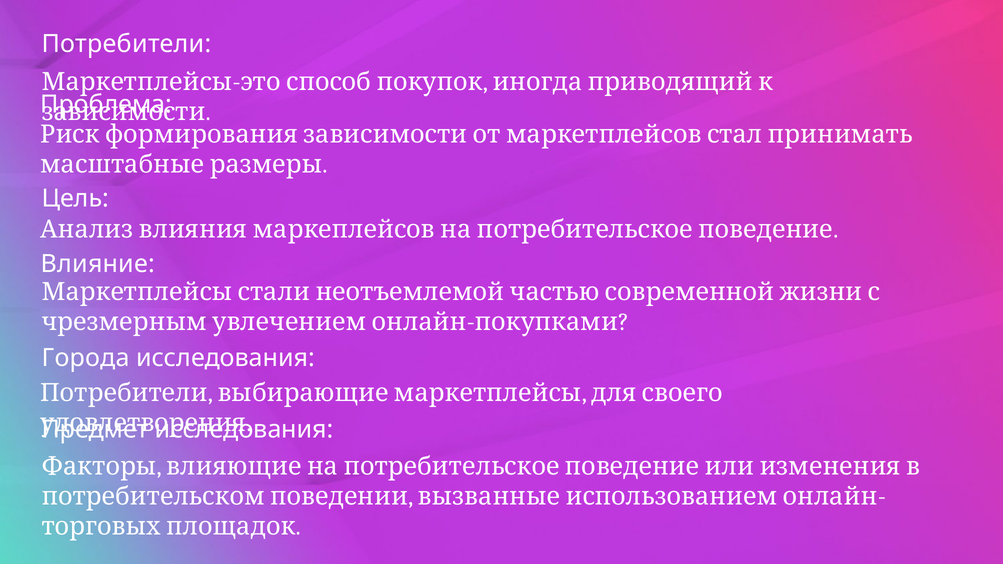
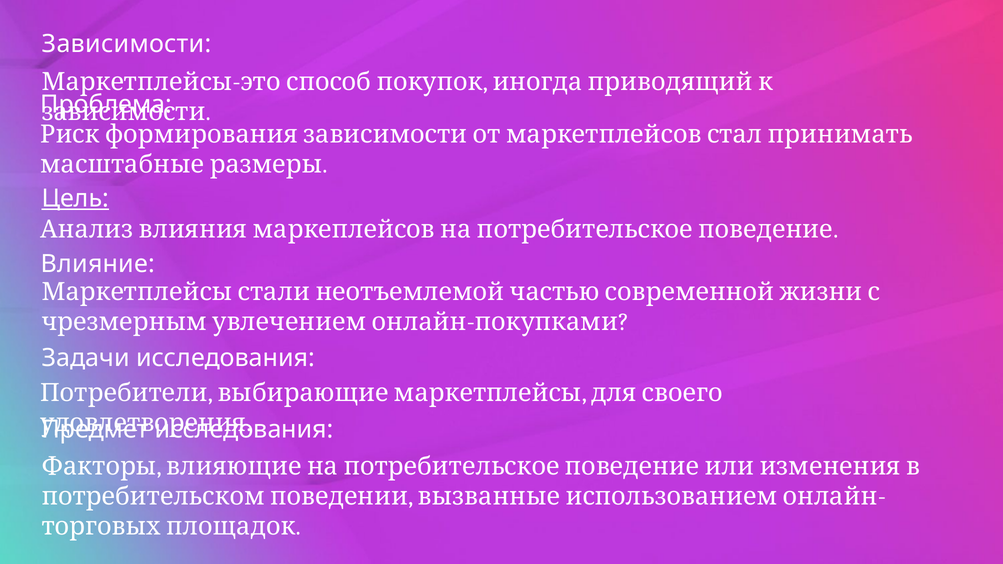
Потребители: Потребители -> Зависимости (127, 44)
Цель underline: none -> present (75, 199)
Города: Города -> Задачи (86, 358)
